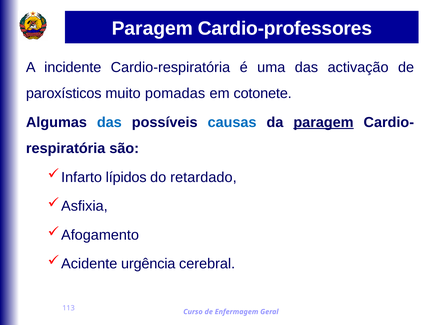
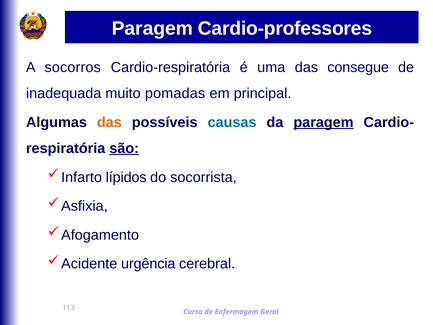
incidente: incidente -> socorros (73, 67)
activação: activação -> consegue (358, 67)
paroxísticos: paroxísticos -> inadequada (64, 93)
cotonete: cotonete -> principal (263, 93)
das colour: blue -> orange (109, 122)
são underline: none -> present (124, 148)
retardado: retardado -> socorrista (203, 177)
